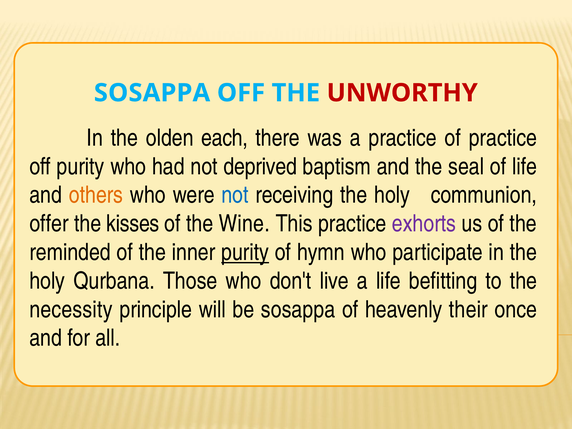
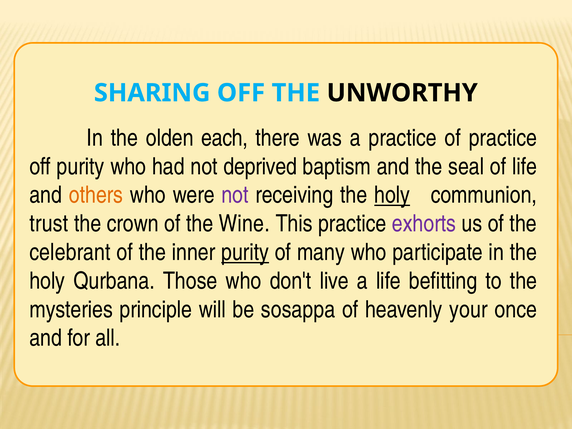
SOSAPPA: SOSAPPA -> SHARING (152, 93)
UNWORTHY colour: red -> black (402, 93)
not colour: blue -> purple (235, 195)
holy underline: none -> present (392, 195)
offer: offer -> trust (49, 224)
kisses: kisses -> crown (133, 224)
reminded: reminded -> celebrant (70, 252)
hymn: hymn -> many (321, 252)
necessity: necessity -> mysteries (71, 310)
their: their -> your (468, 310)
